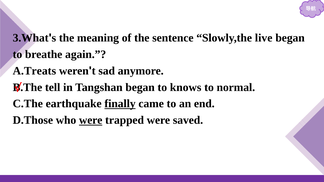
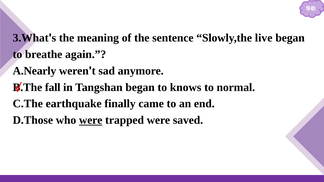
A.Treats: A.Treats -> A.Nearly (34, 71)
tell: tell -> fall (53, 87)
finally underline: present -> none (120, 104)
